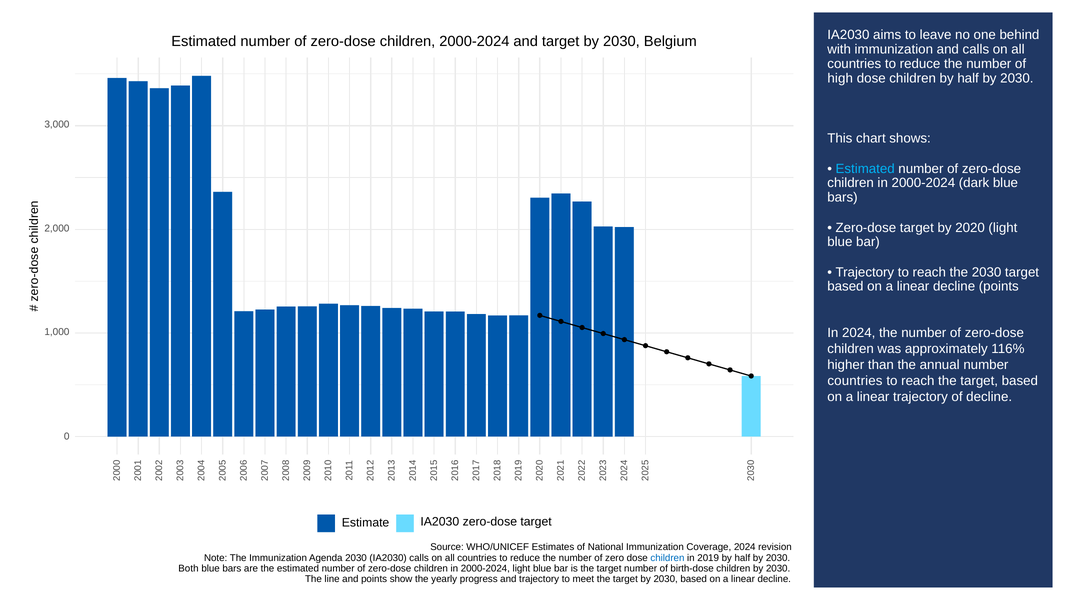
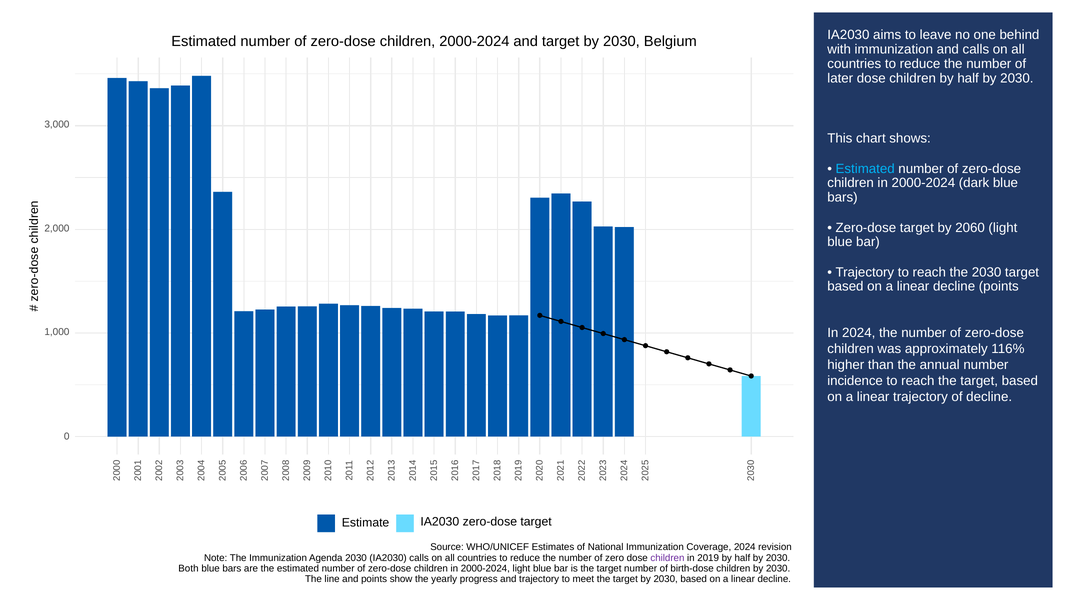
high: high -> later (840, 78)
2020: 2020 -> 2060 (970, 227)
countries: countries -> incidence (855, 381)
children colour: blue -> purple (667, 557)
